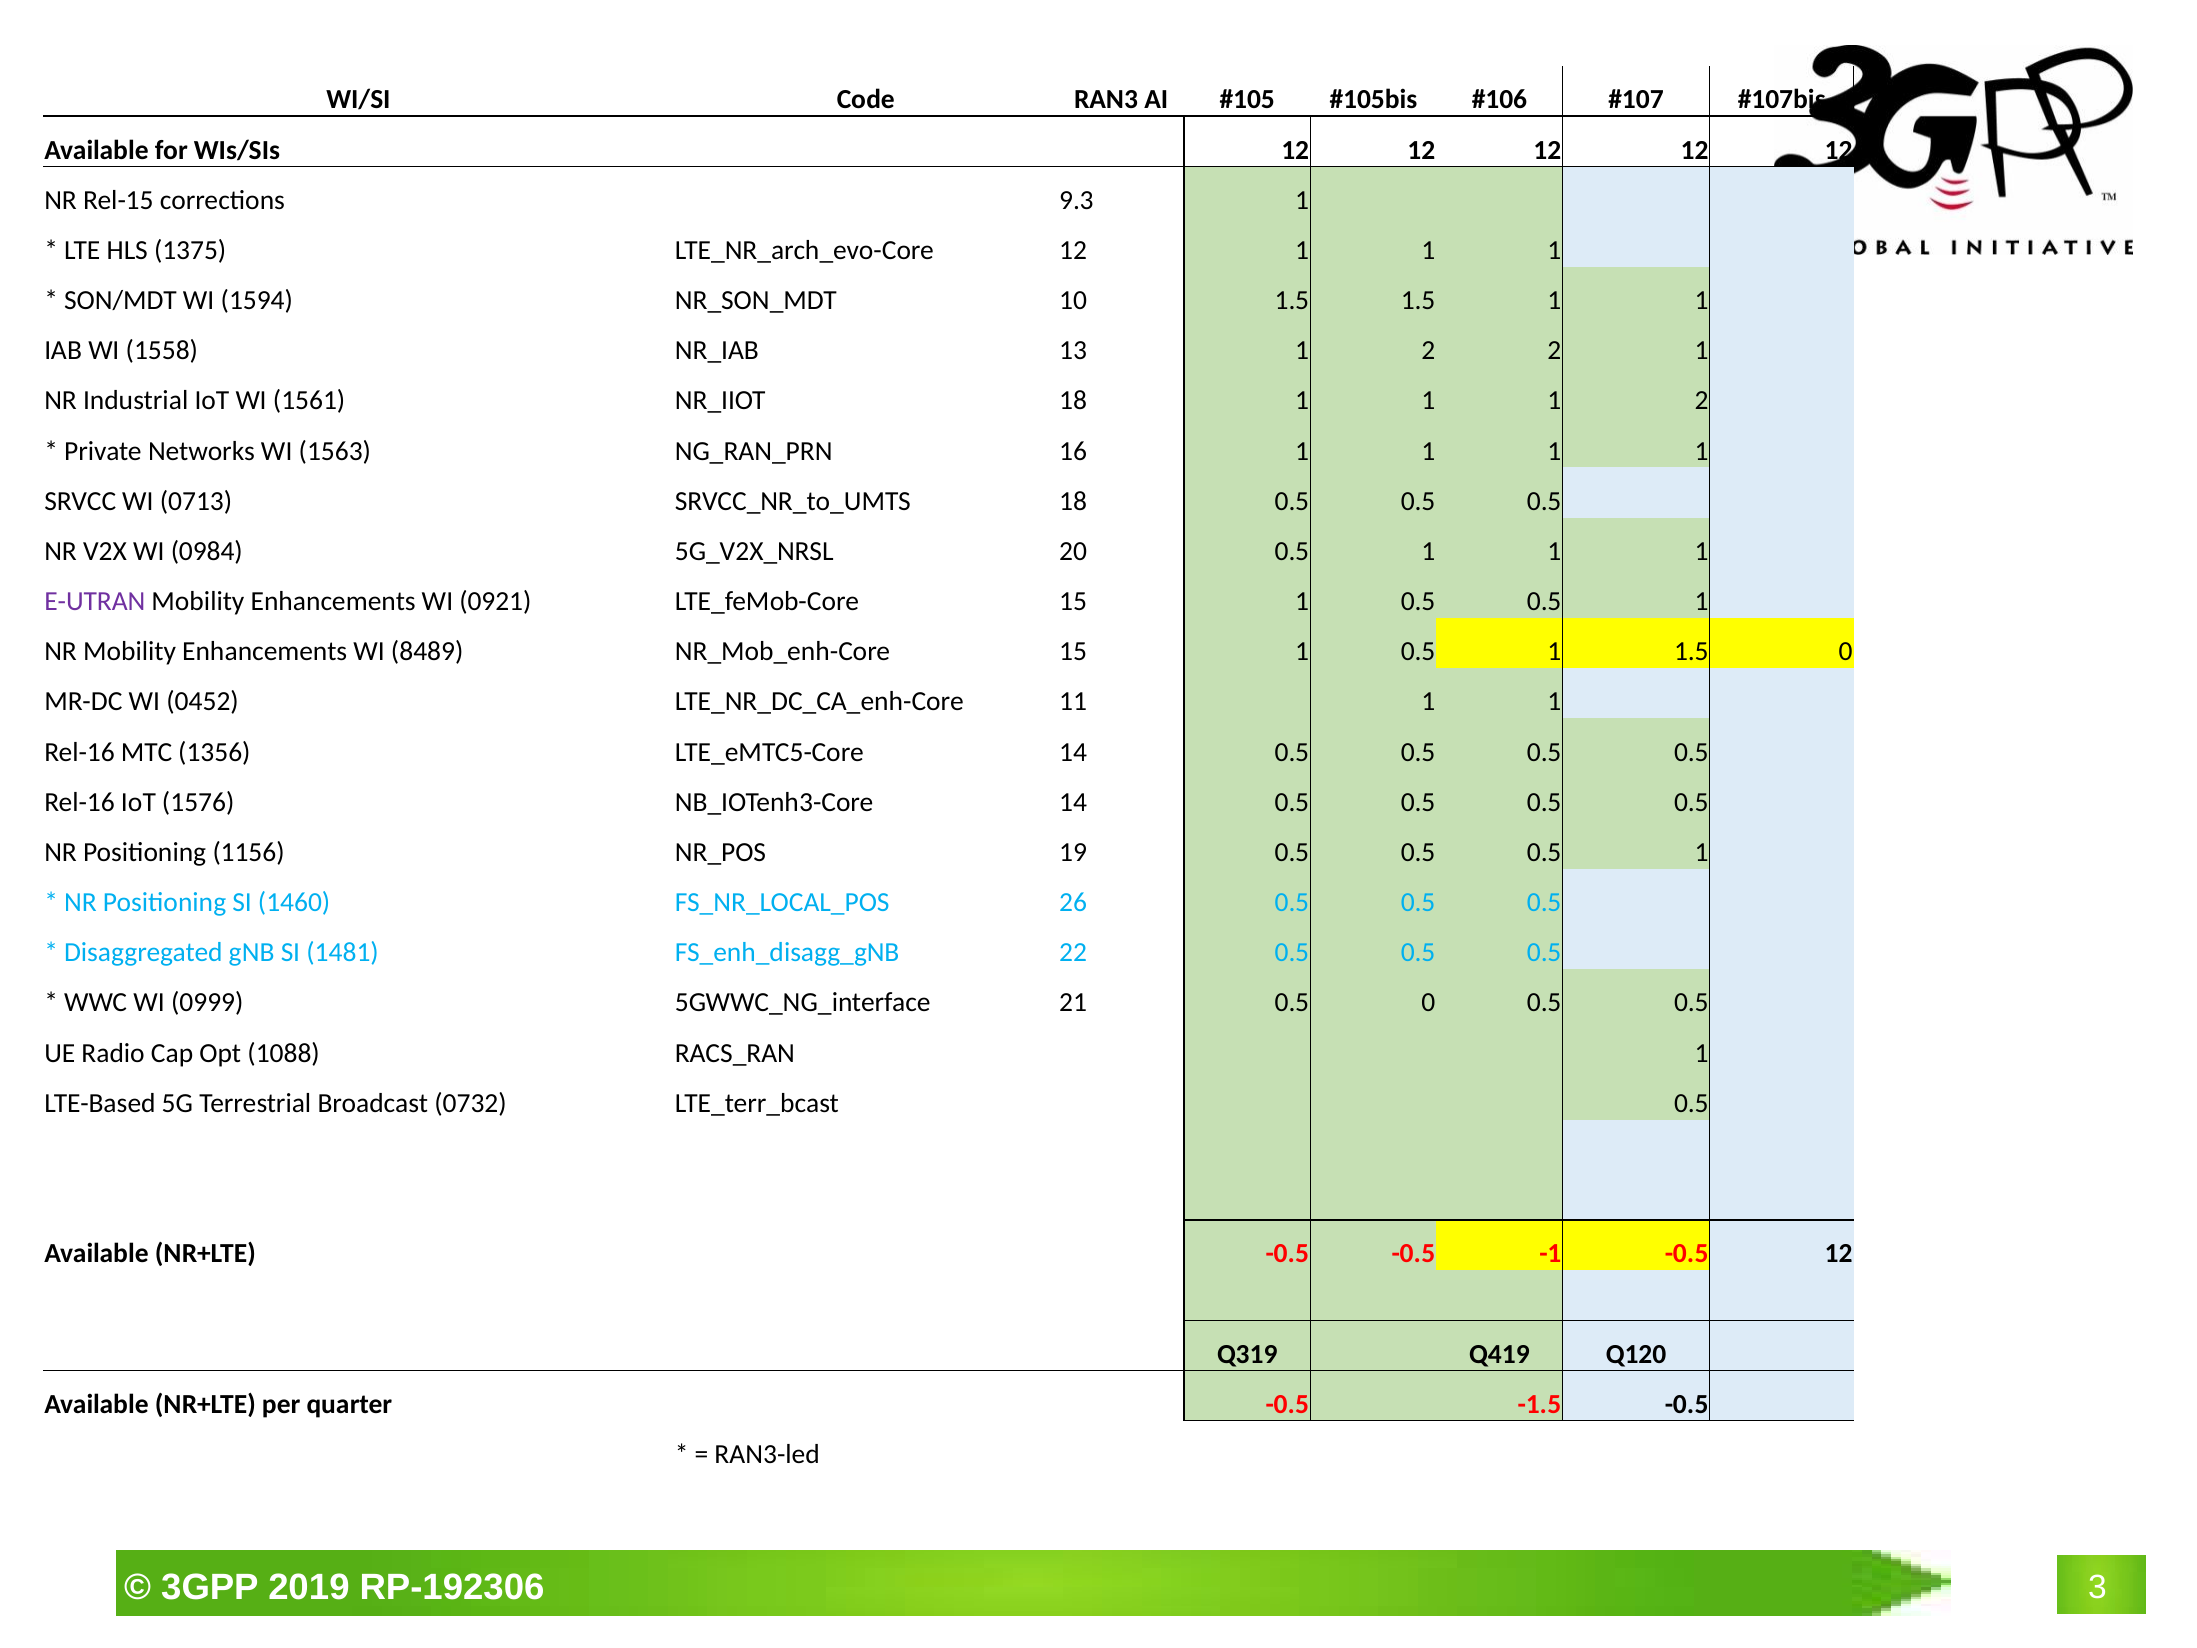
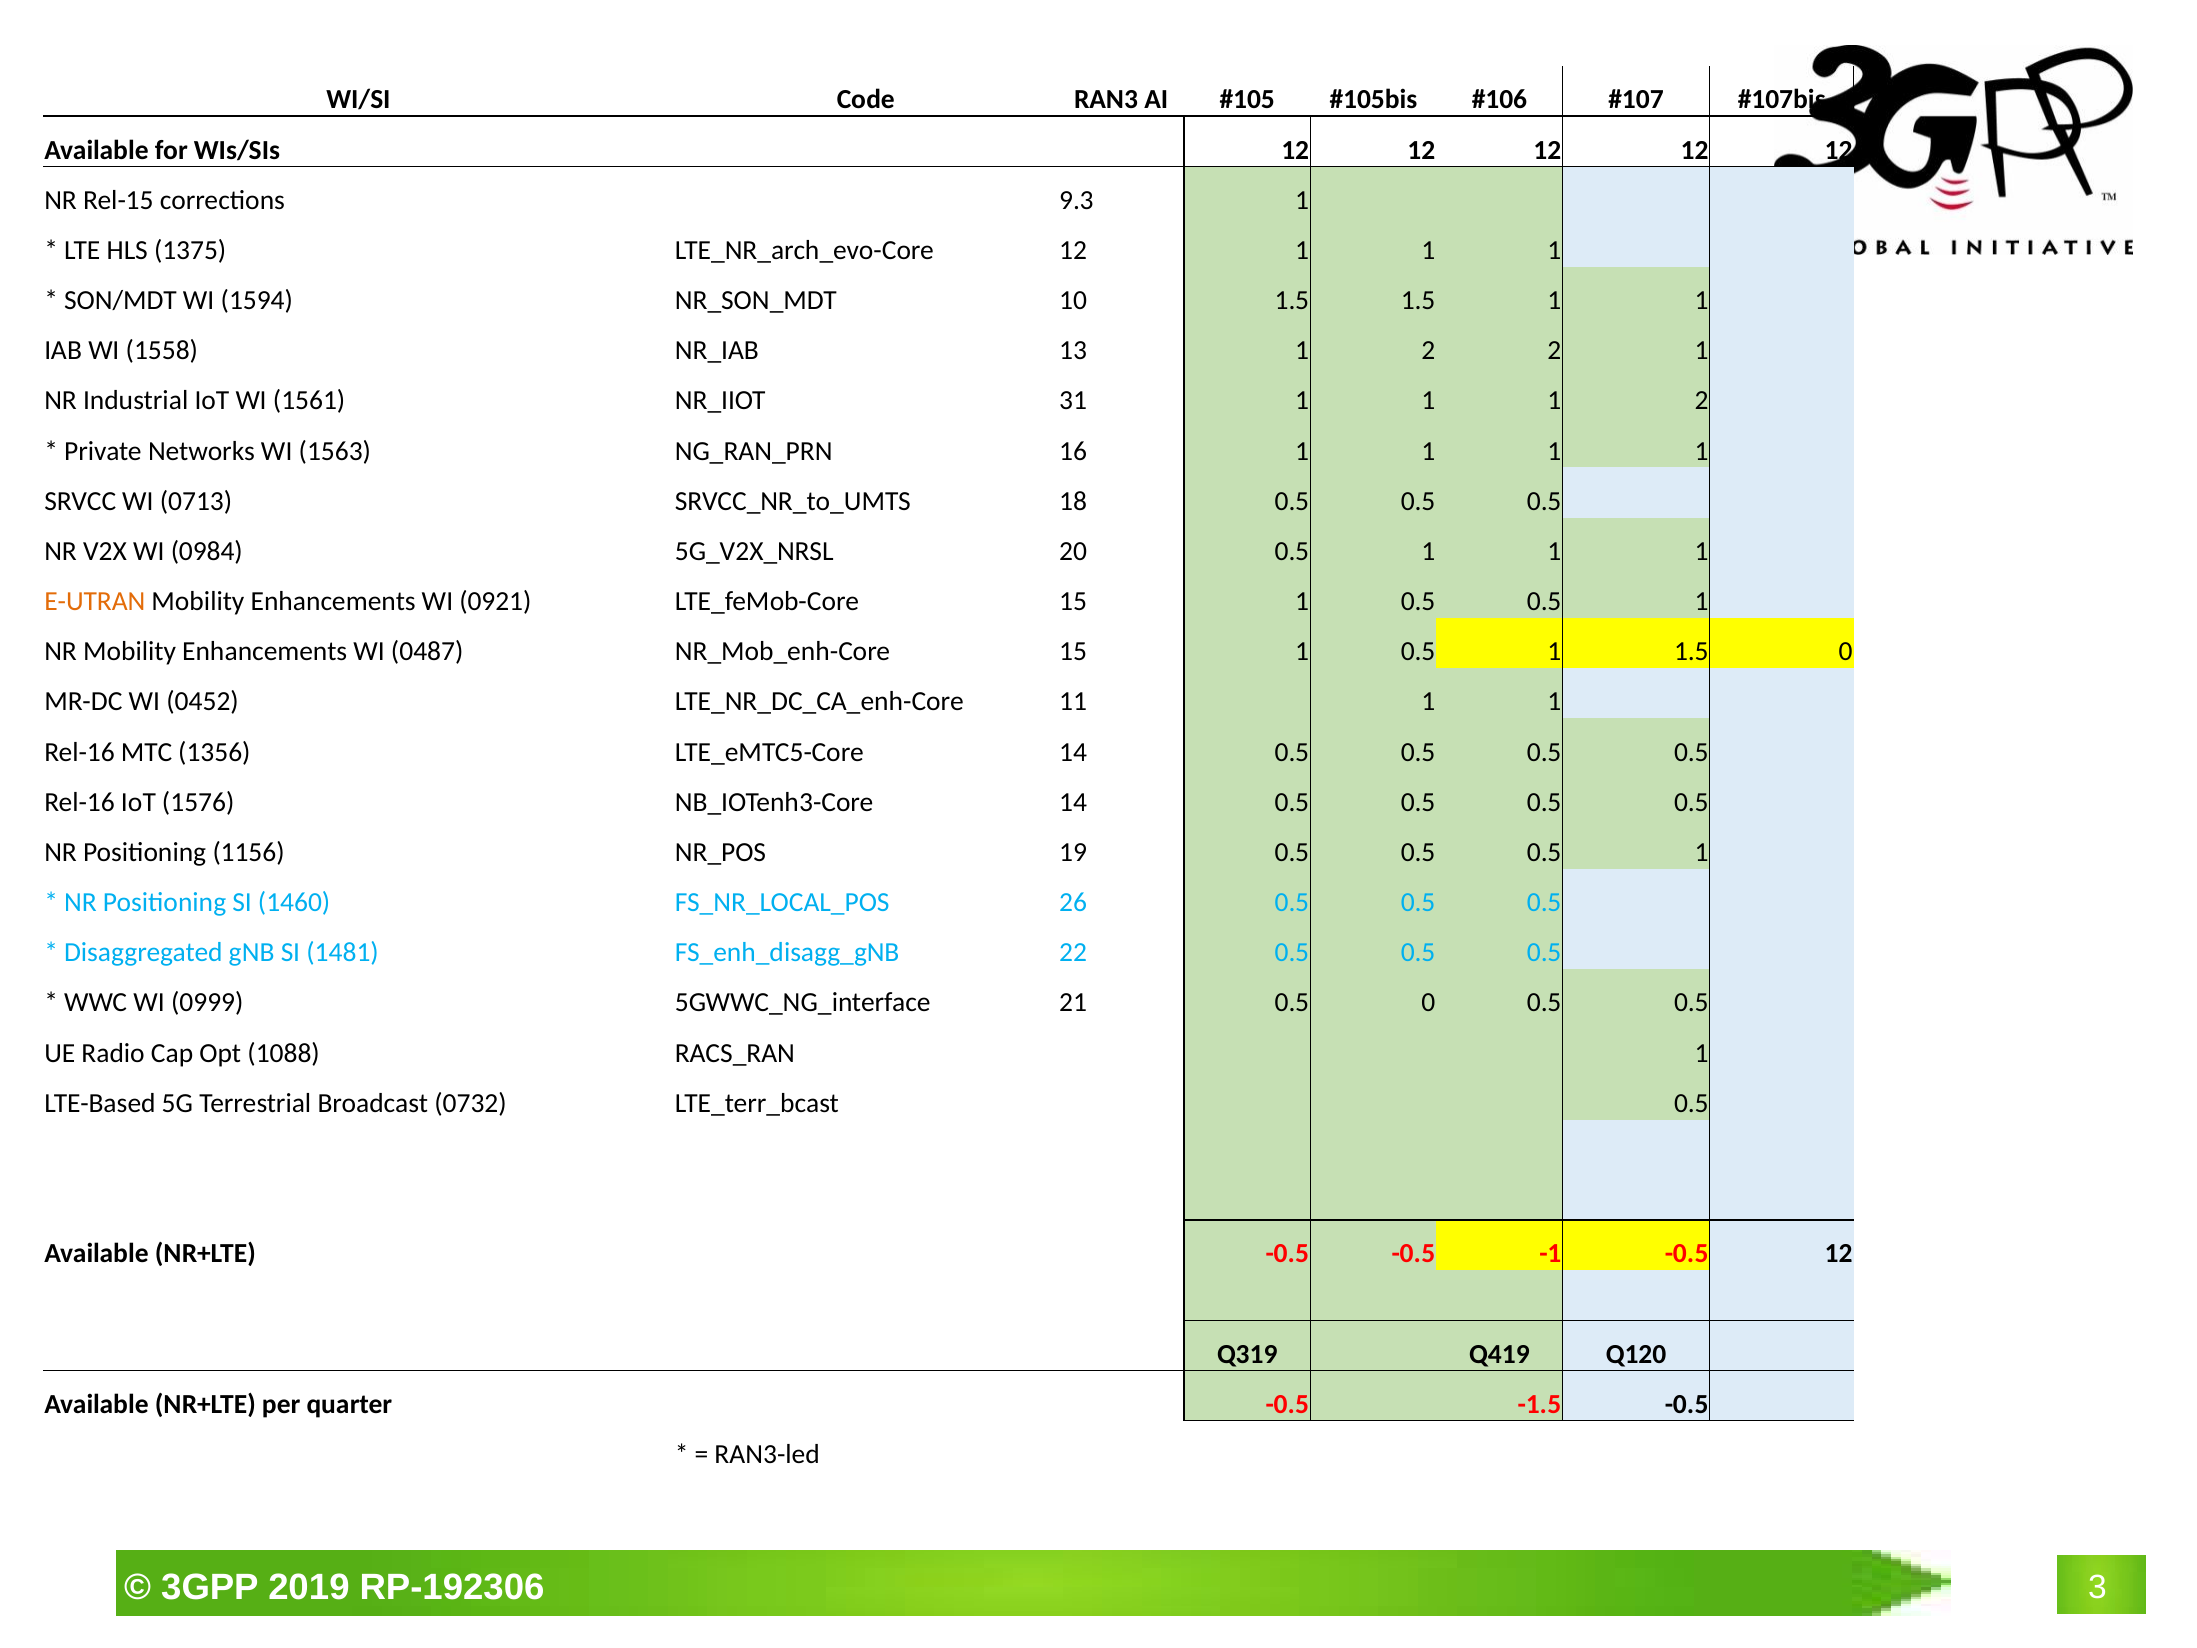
18: 18 -> 31 (1073, 401)
E-UTRAN colour: purple -> orange (95, 601)
8489: 8489 -> 0487 (427, 652)
